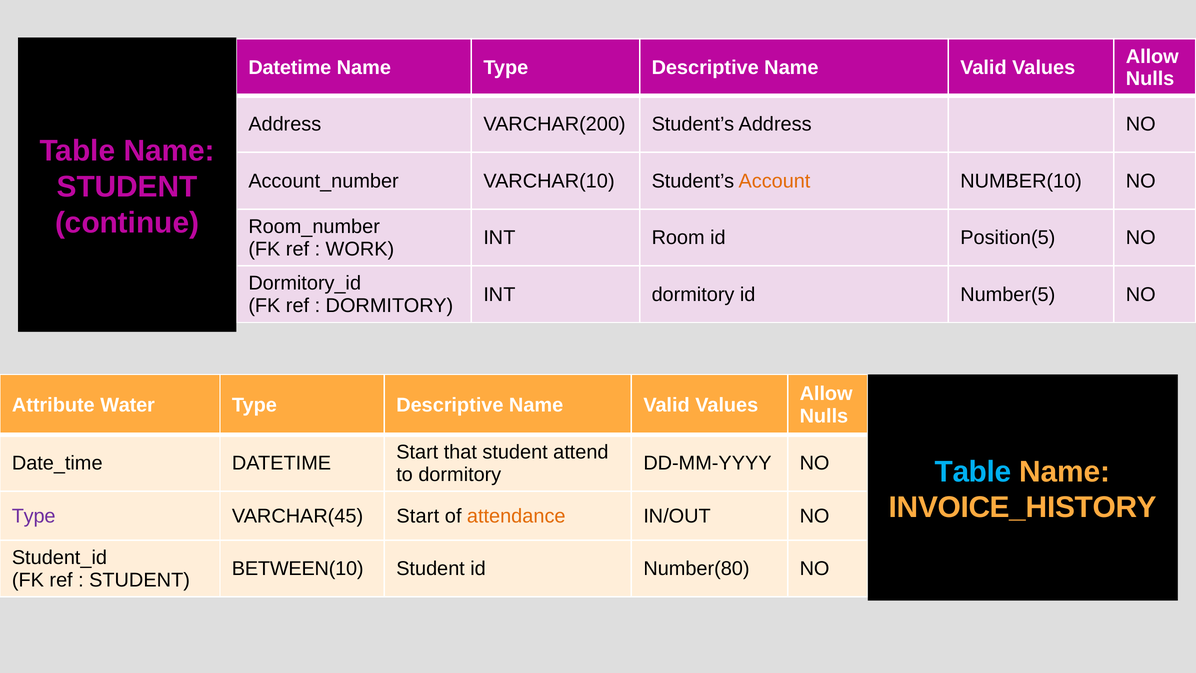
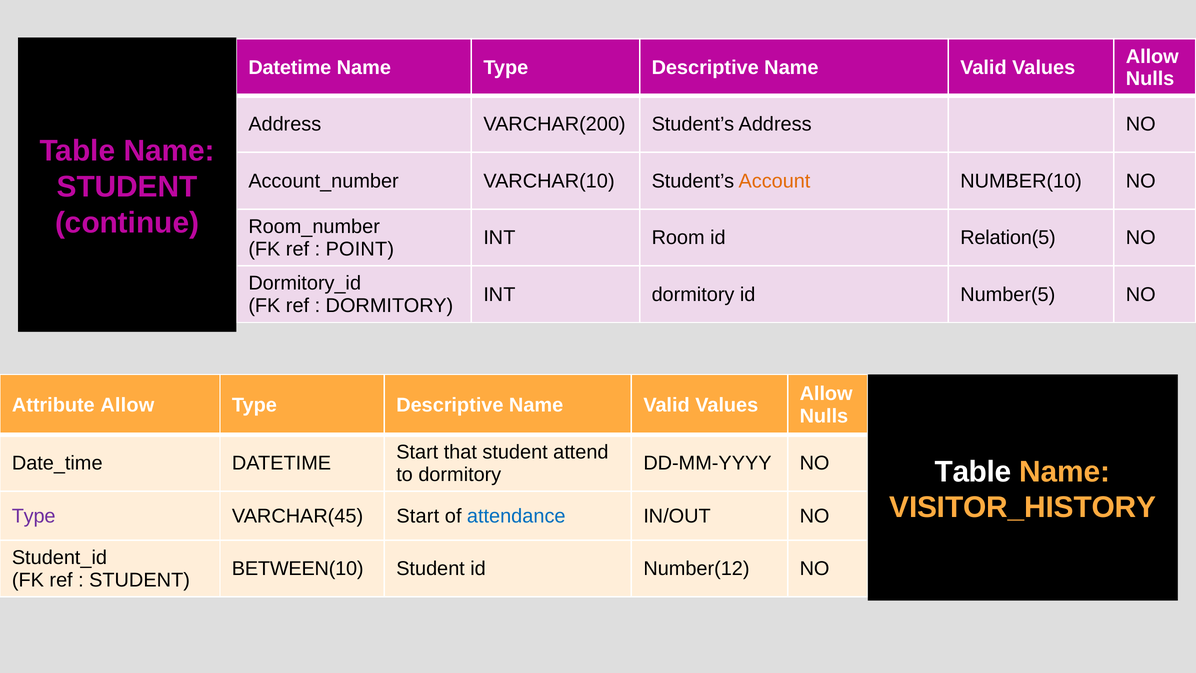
Position(5: Position(5 -> Relation(5 (1008, 238)
WORK: WORK -> POINT (360, 249)
Attribute Water: Water -> Allow (127, 405)
Table colour: light blue -> white (973, 472)
INVOICE_HISTORY: INVOICE_HISTORY -> VISITOR_HISTORY (1023, 507)
attendance colour: orange -> blue (516, 516)
Number(80: Number(80 -> Number(12 (696, 569)
